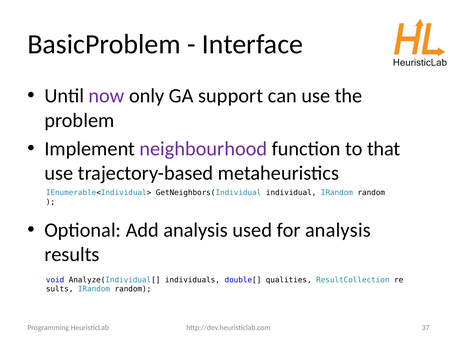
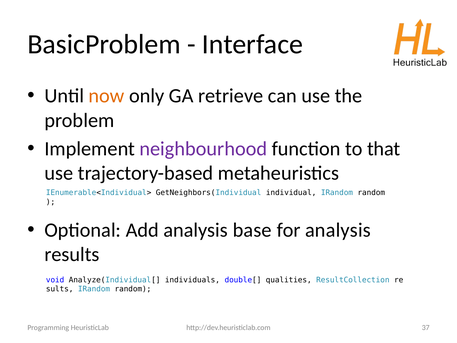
now colour: purple -> orange (107, 96)
support: support -> retrieve (231, 96)
used: used -> base (252, 230)
